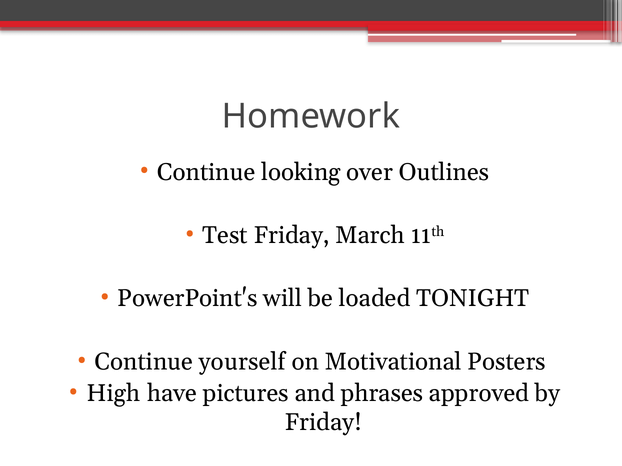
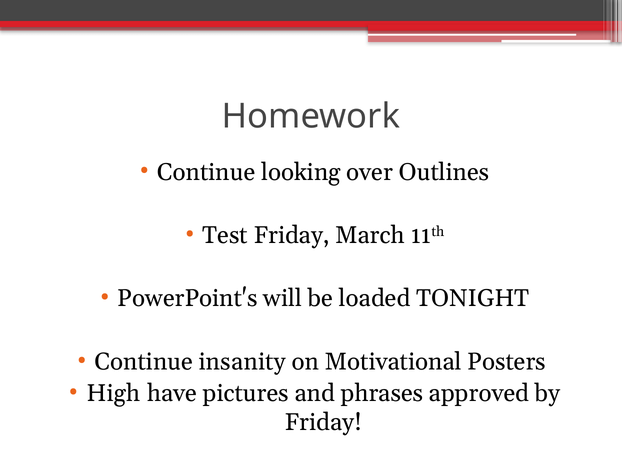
yourself: yourself -> insanity (242, 362)
